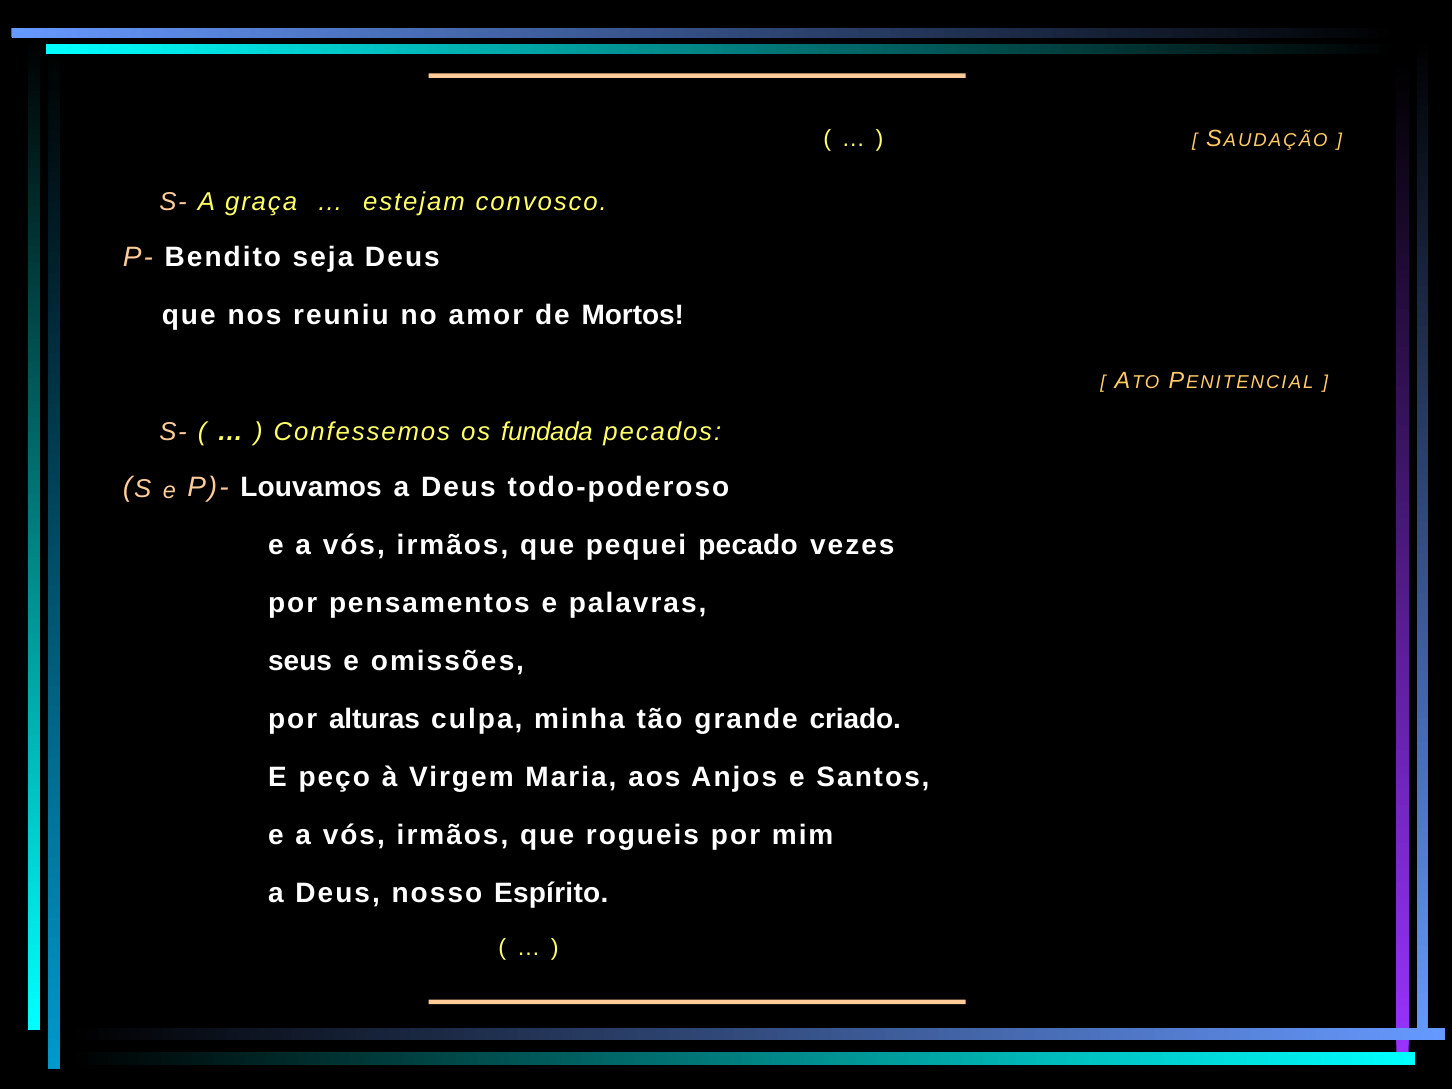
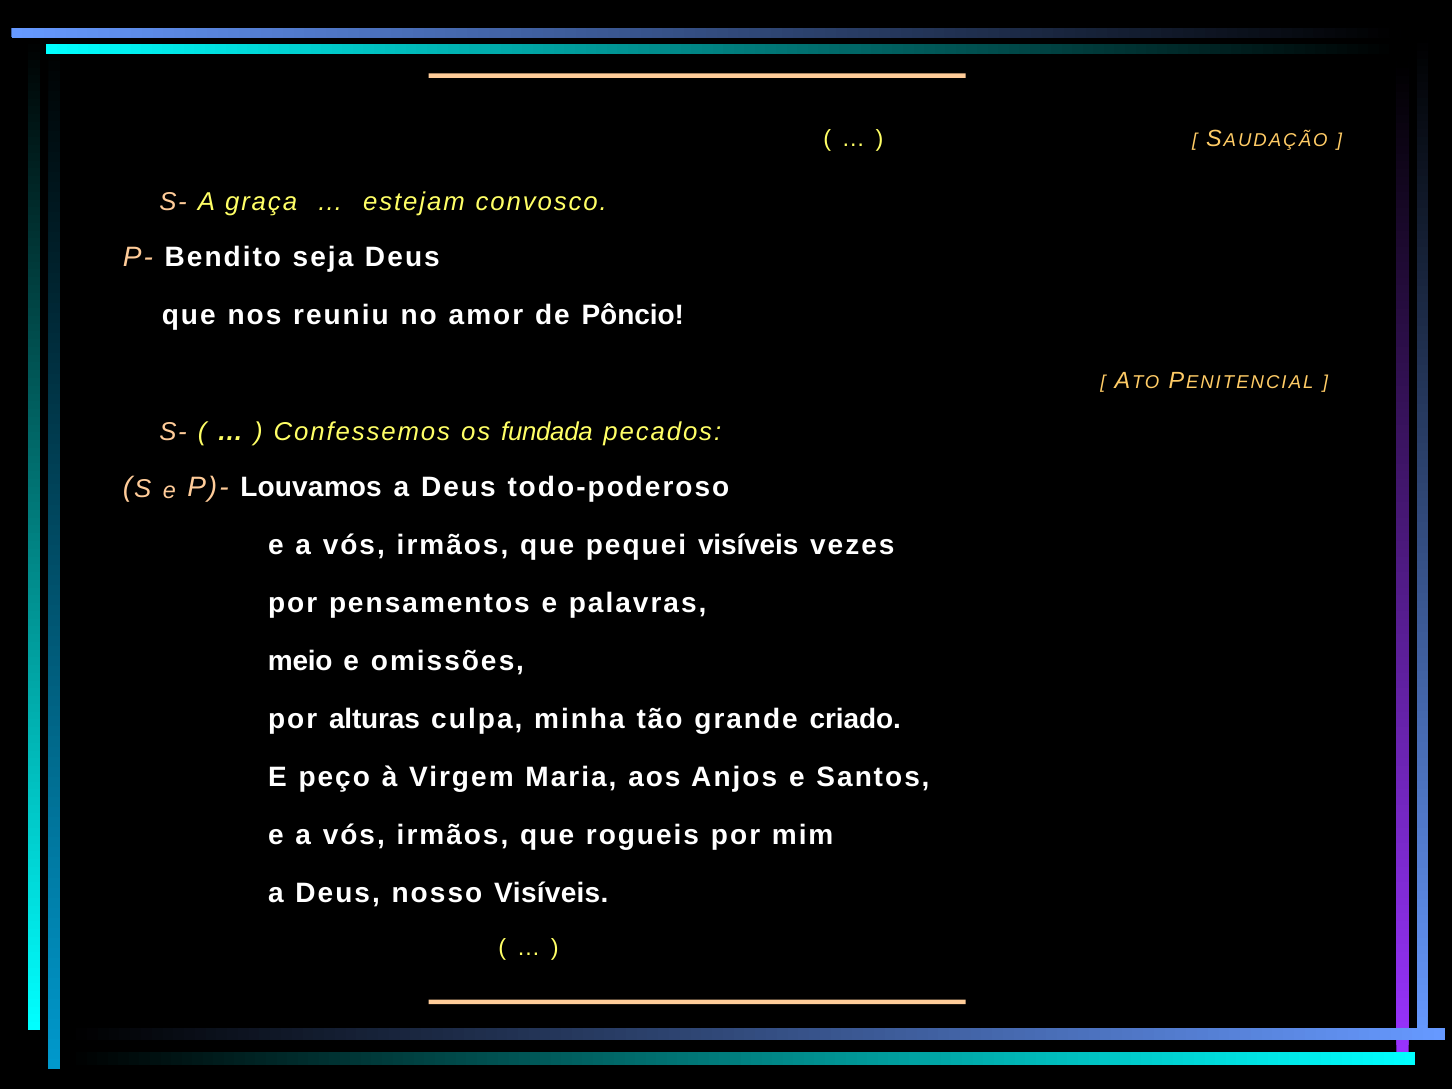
Mortos: Mortos -> Pôncio (633, 315)
pequei pecado: pecado -> visíveis (748, 545)
seus: seus -> meio (300, 661)
nosso Espírito: Espírito -> Visíveis (551, 893)
